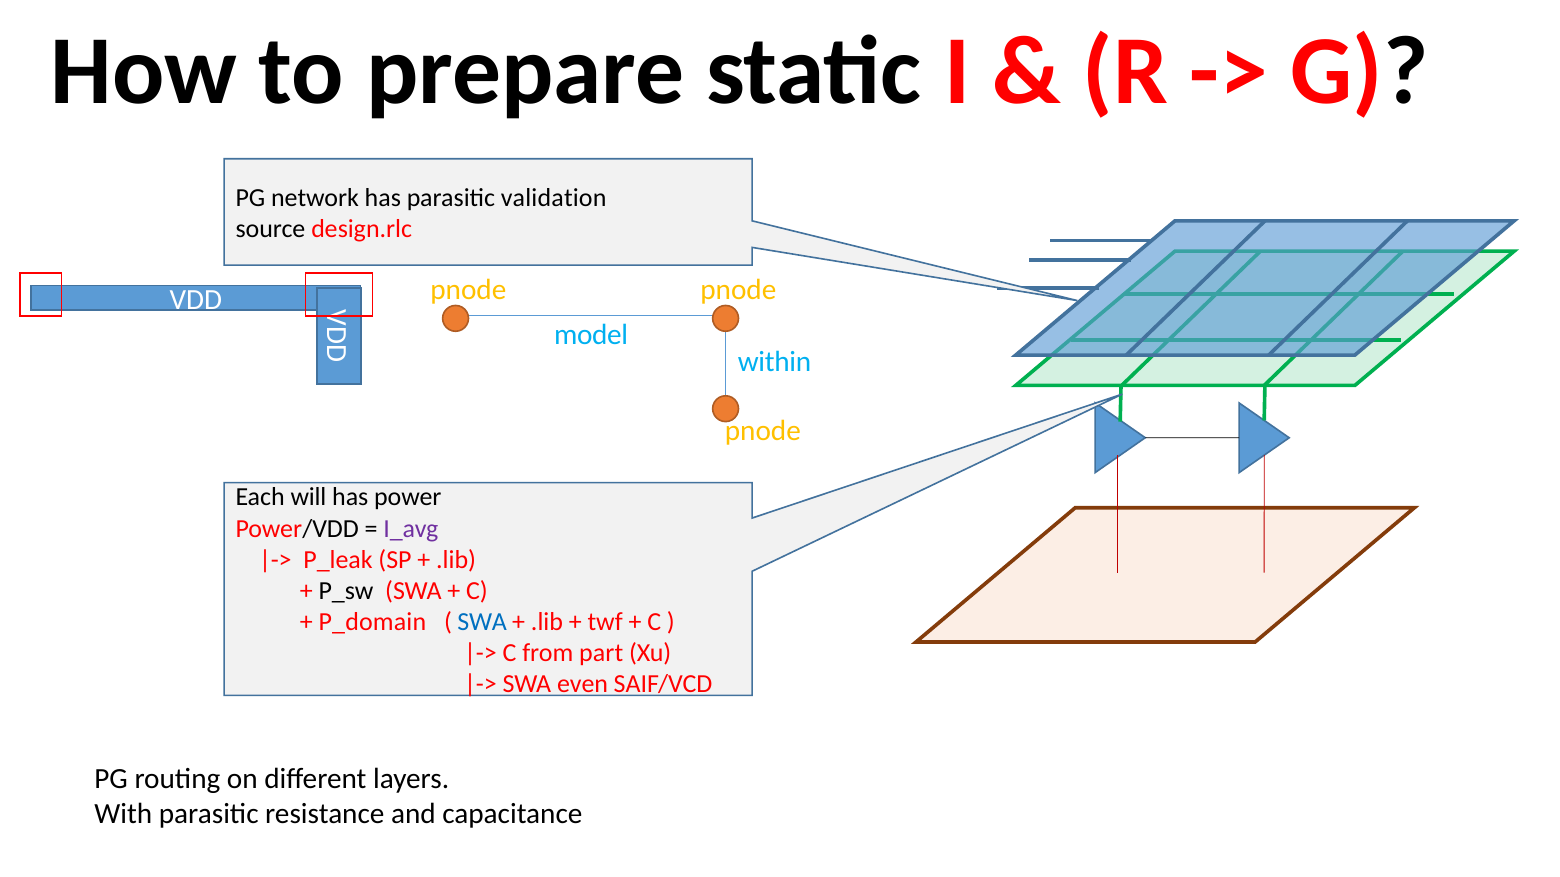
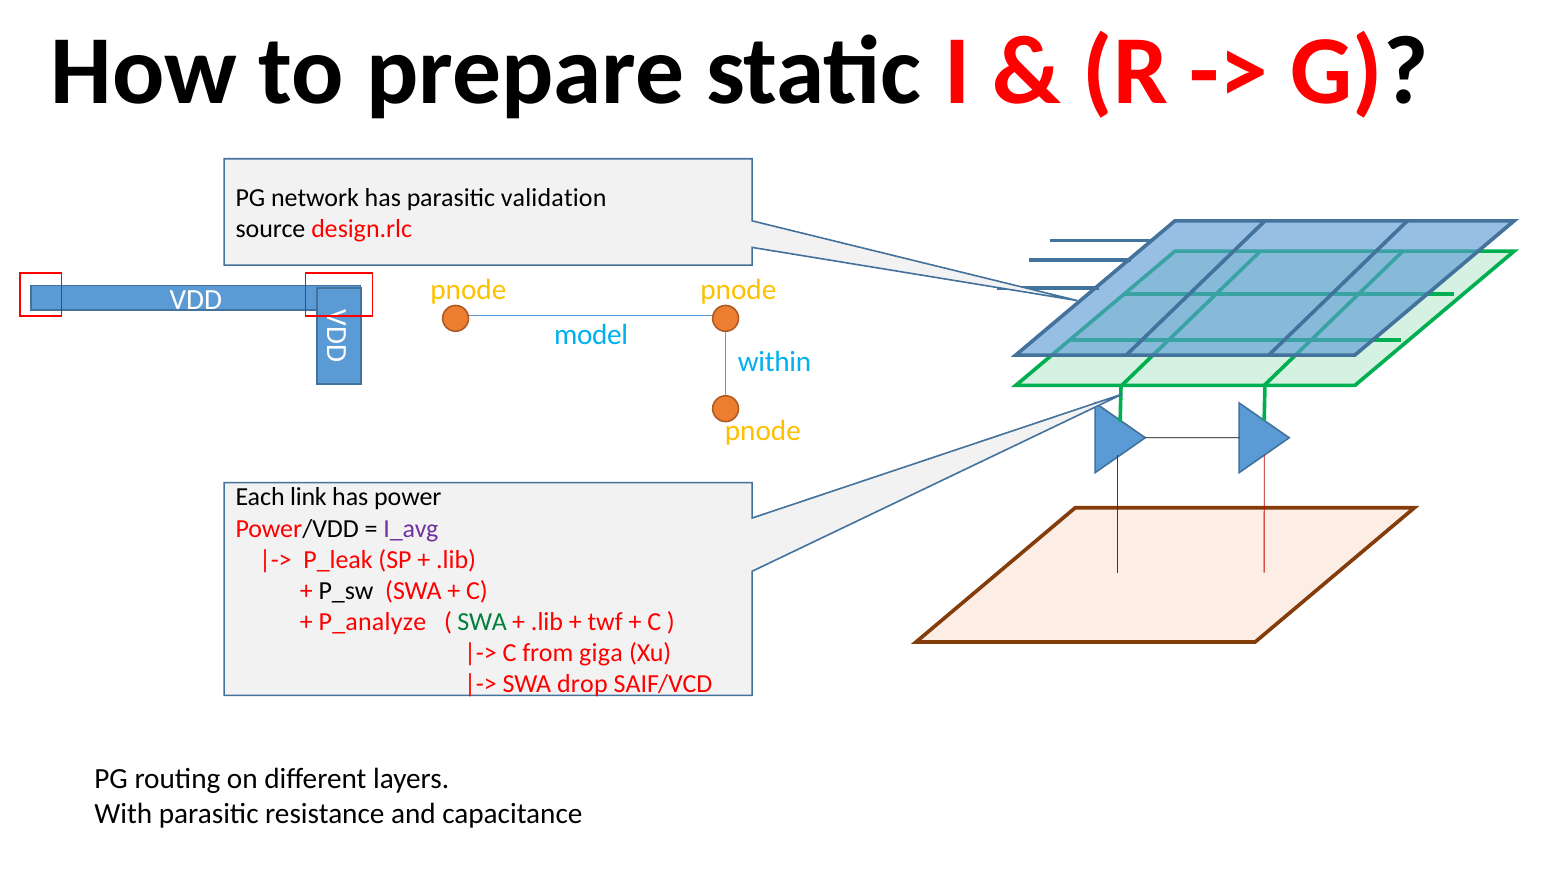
will: will -> link (309, 498)
P_domain: P_domain -> P_analyze (372, 622)
SWA colour: blue -> green (482, 622)
part: part -> giga (601, 654)
even: even -> drop (582, 685)
